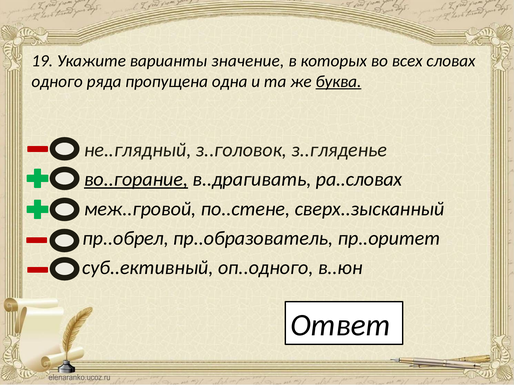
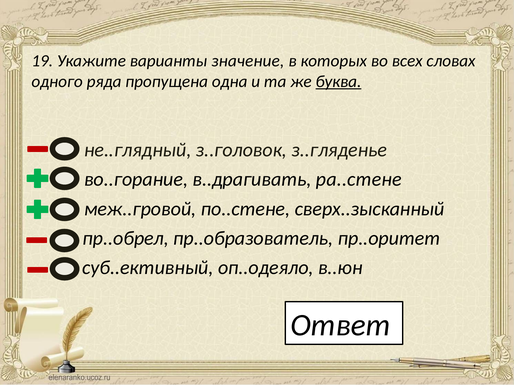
во..горание underline: present -> none (136, 180)
ра..словах: ра..словах -> ра..стене (359, 180)
оп..одного: оп..одного -> оп..одеяло (266, 268)
